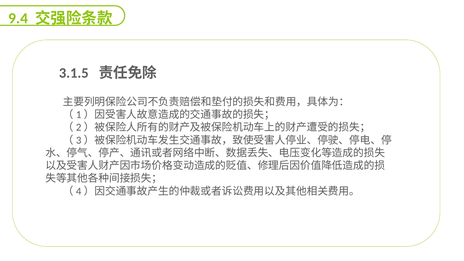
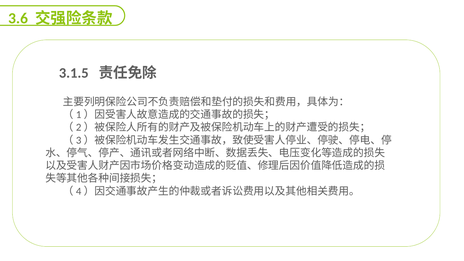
9.4: 9.4 -> 3.6 (18, 18)
